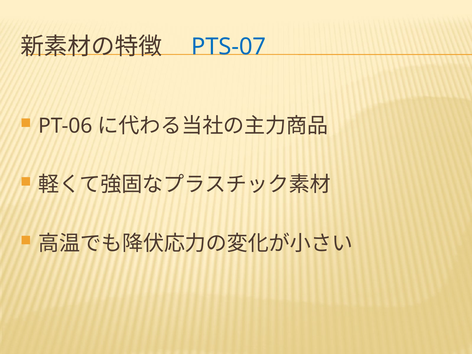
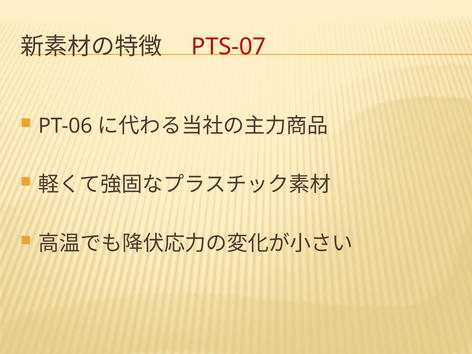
PTS-07 colour: blue -> red (229, 47)
